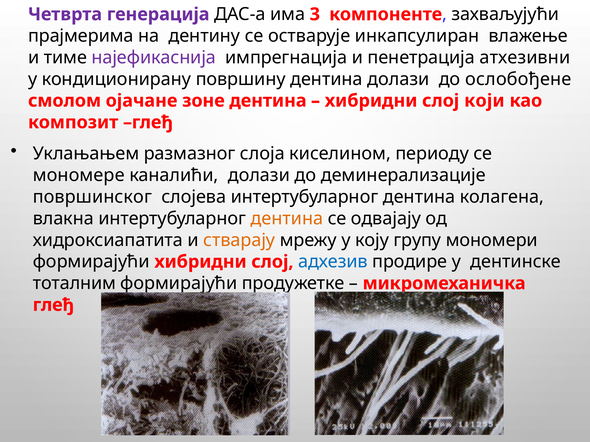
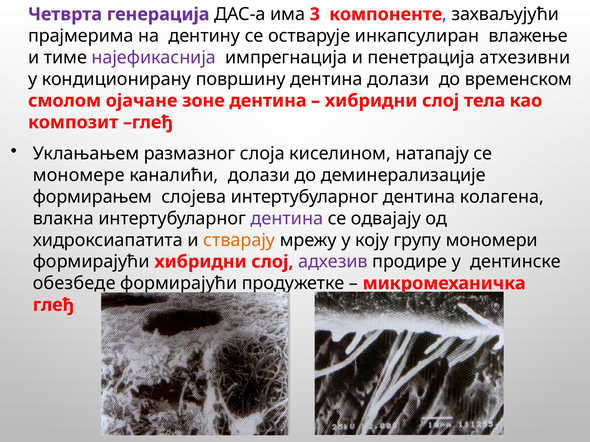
ослобођене: ослобођене -> временском (519, 79)
који: који -> тела (485, 101)
периоду: периоду -> натапају (432, 154)
површинског: површинског -> формирањем (92, 197)
дентина colour: orange -> purple (287, 219)
адхезив colour: blue -> purple (333, 262)
тоталним: тоталним -> обезбеде (74, 284)
